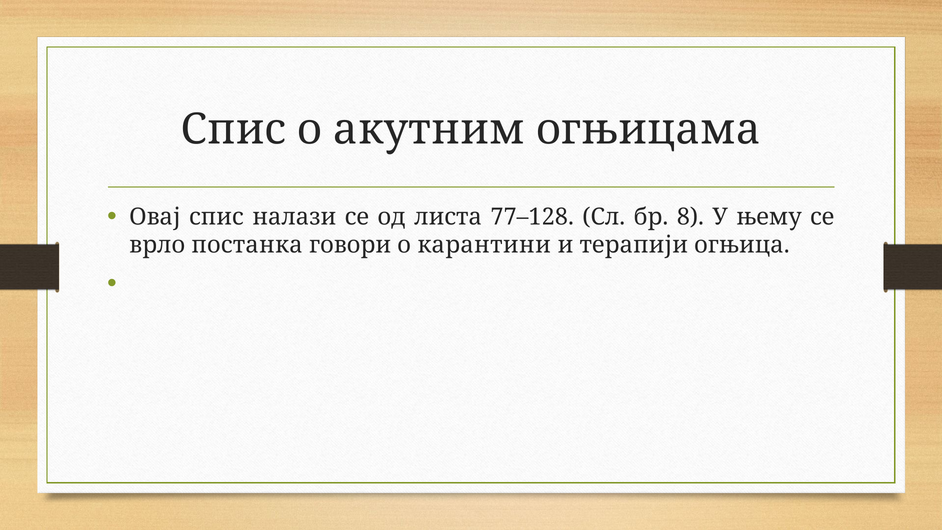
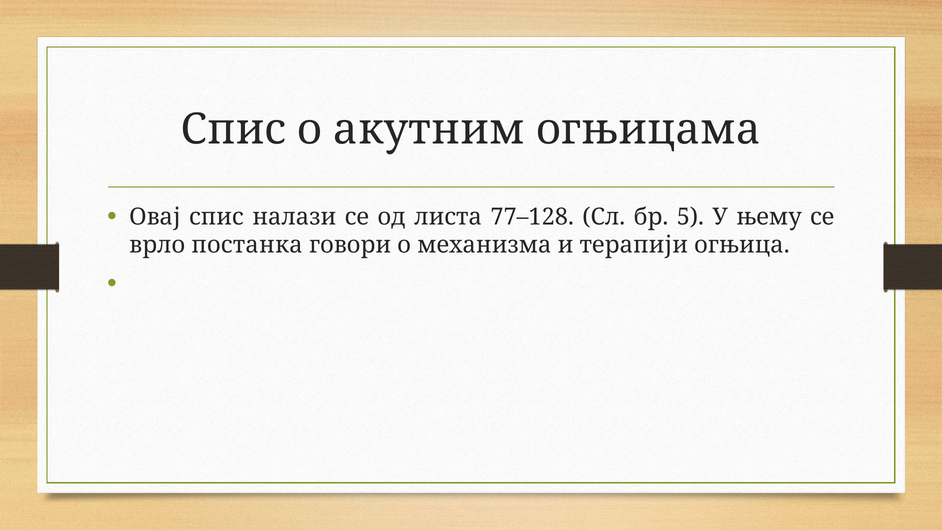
8: 8 -> 5 (690, 217)
карантини: карантини -> механизма (484, 245)
